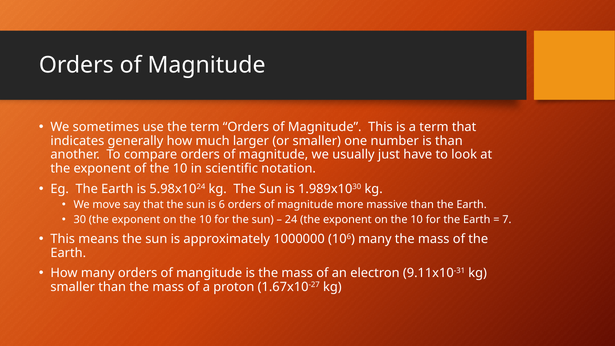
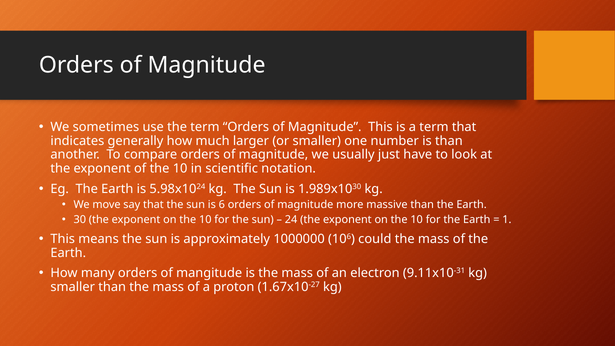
7: 7 -> 1 (507, 220)
106 many: many -> could (375, 239)
